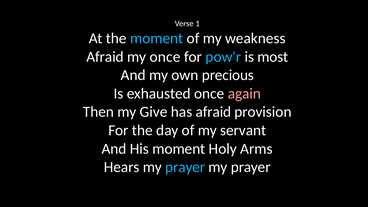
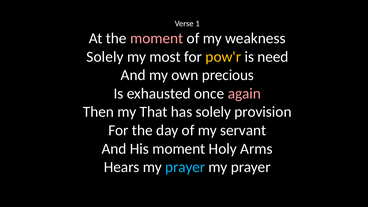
moment colour: light blue -> pink (157, 38)
Afraid: Afraid -> Solely (105, 57)
my once: once -> most (165, 57)
pow'r colour: light blue -> yellow (223, 57)
most: most -> need (273, 57)
Give: Give -> That (154, 112)
has afraid: afraid -> solely (213, 112)
